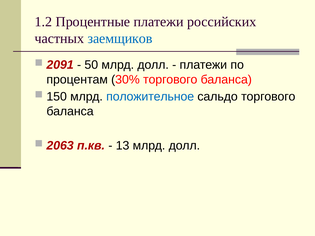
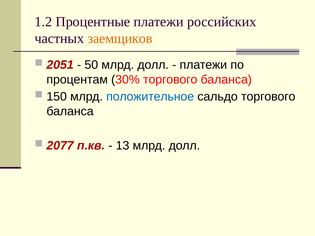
заемщиков colour: blue -> orange (120, 39)
2091: 2091 -> 2051 (60, 65)
2063: 2063 -> 2077 (60, 146)
